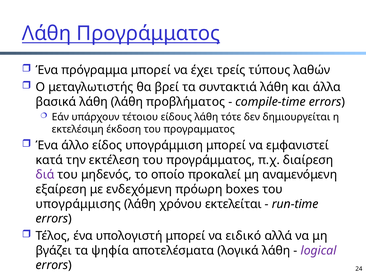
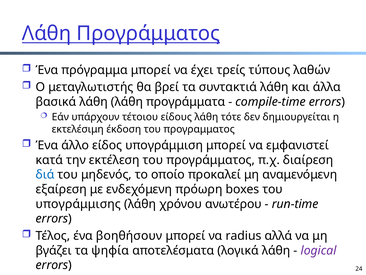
προβλήματος: προβλήματος -> προγράμματα (186, 102)
διά colour: purple -> blue (45, 174)
εκτελείται: εκτελείται -> ανωτέρου (233, 204)
υπολογιστή: υπολογιστή -> βοηθήσουν (129, 235)
ειδικό: ειδικό -> radius (243, 235)
